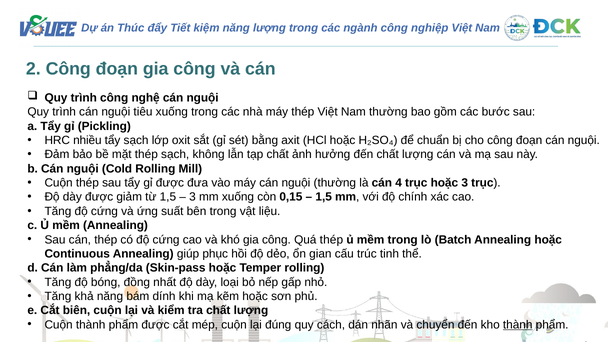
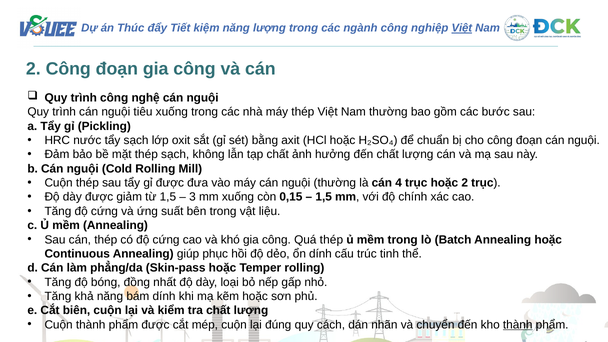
Việt underline: none -> present (462, 28)
nhiều: nhiều -> nước (87, 140)
hoặc 3: 3 -> 2 (465, 183)
ổn gian: gian -> dính (320, 254)
